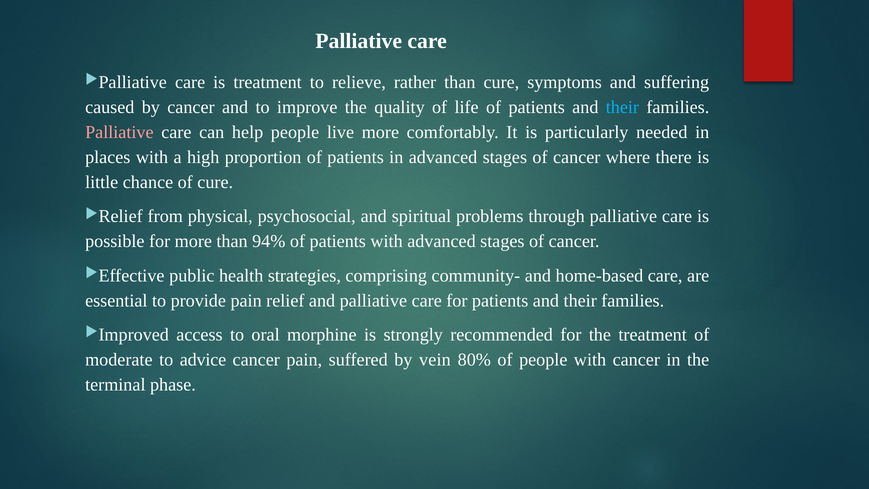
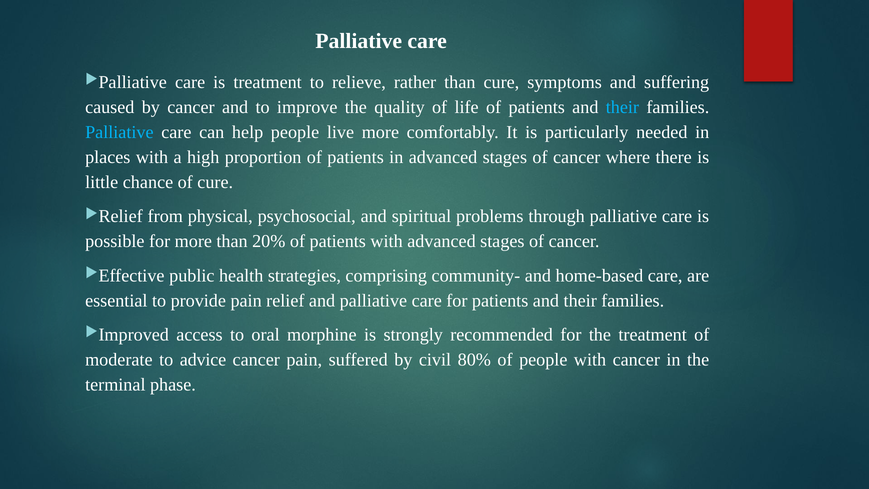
Palliative colour: pink -> light blue (119, 132)
94%: 94% -> 20% (269, 241)
vein: vein -> civil (435, 360)
